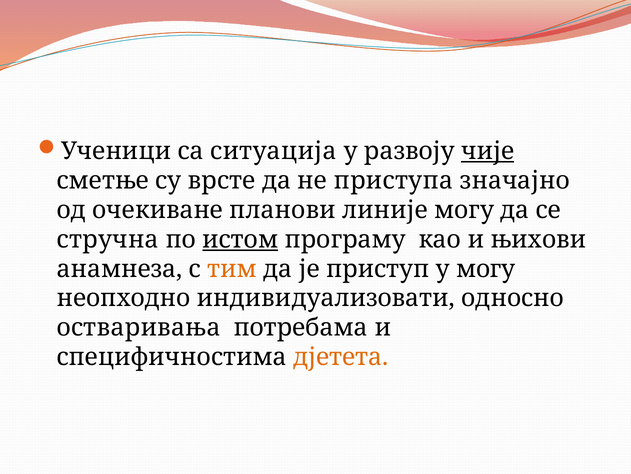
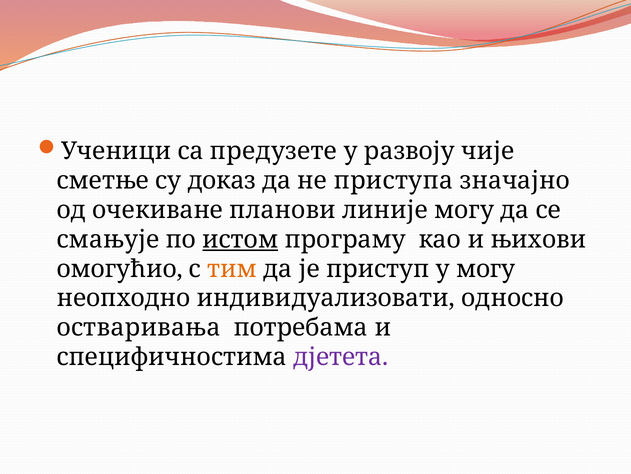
ситуација: ситуација -> предузете (273, 151)
чије underline: present -> none (488, 151)
врсте: врсте -> доказ (222, 180)
стручна: стручна -> смањује (108, 239)
анамнеза: анамнеза -> омогућио (120, 269)
дјетета colour: orange -> purple (341, 357)
